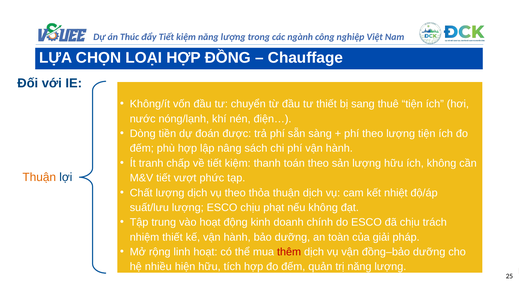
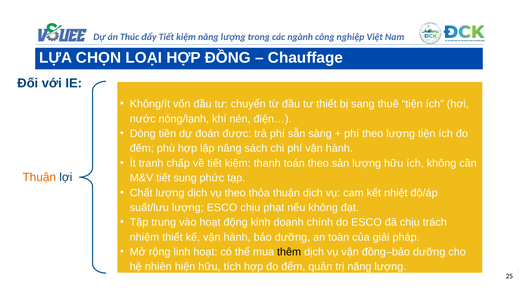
vượt: vượt -> sung (185, 178)
thêm colour: red -> black (289, 252)
nhiều: nhiều -> nhiên (158, 267)
